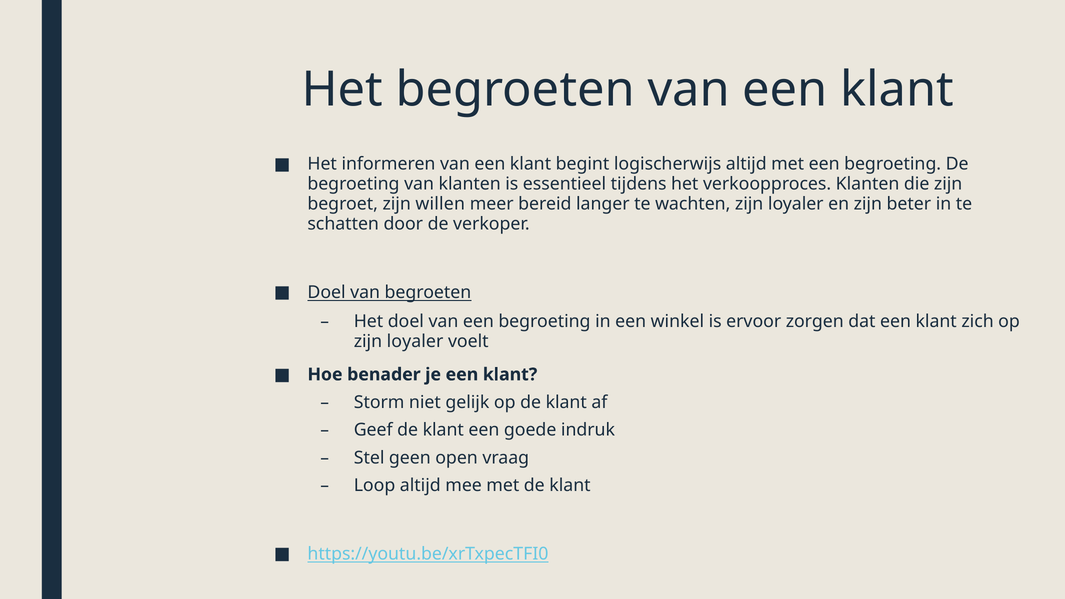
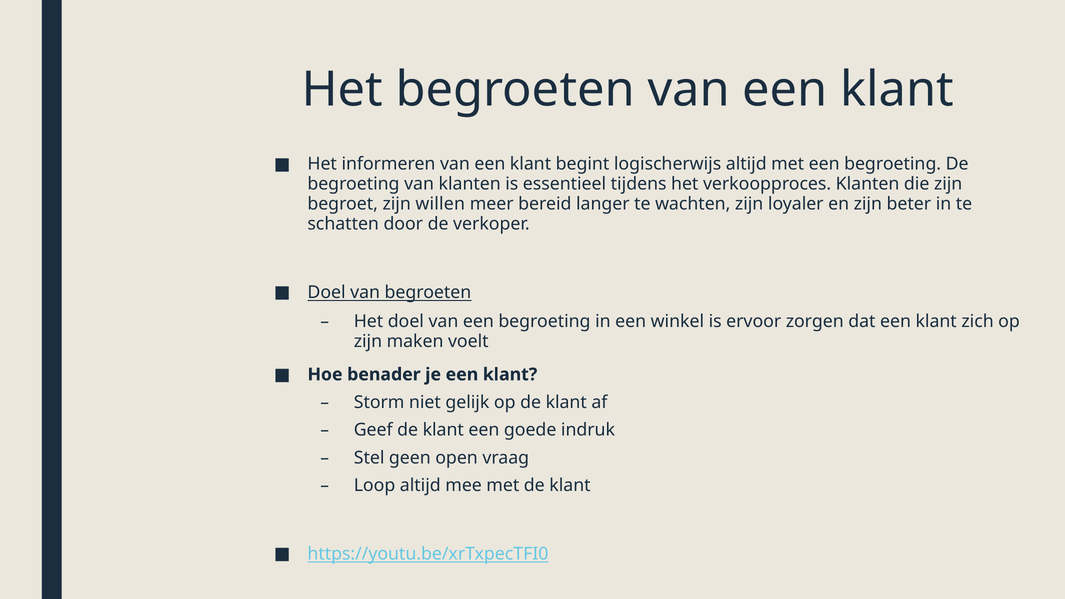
loyaler: loyaler -> maken (415, 341)
